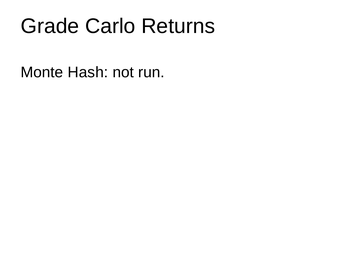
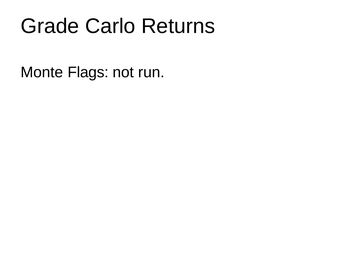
Hash: Hash -> Flags (88, 72)
